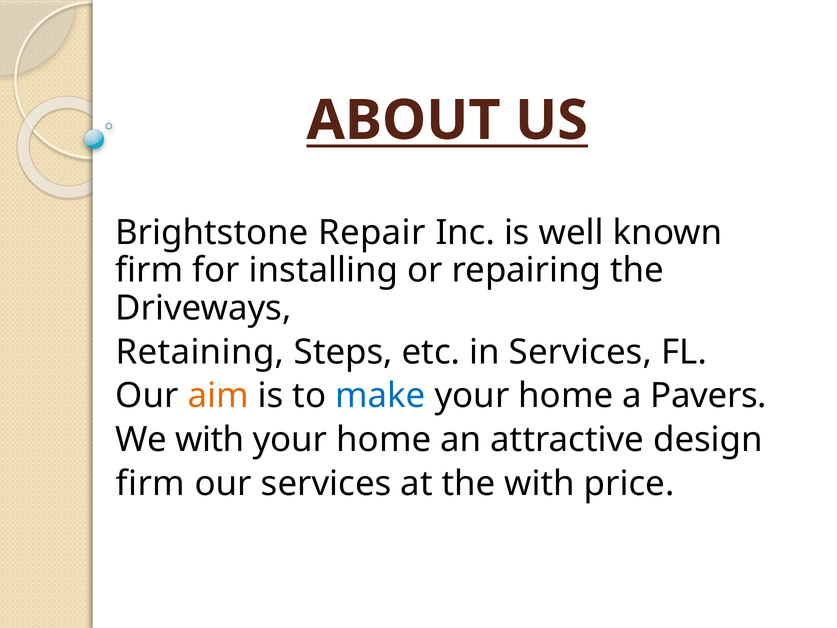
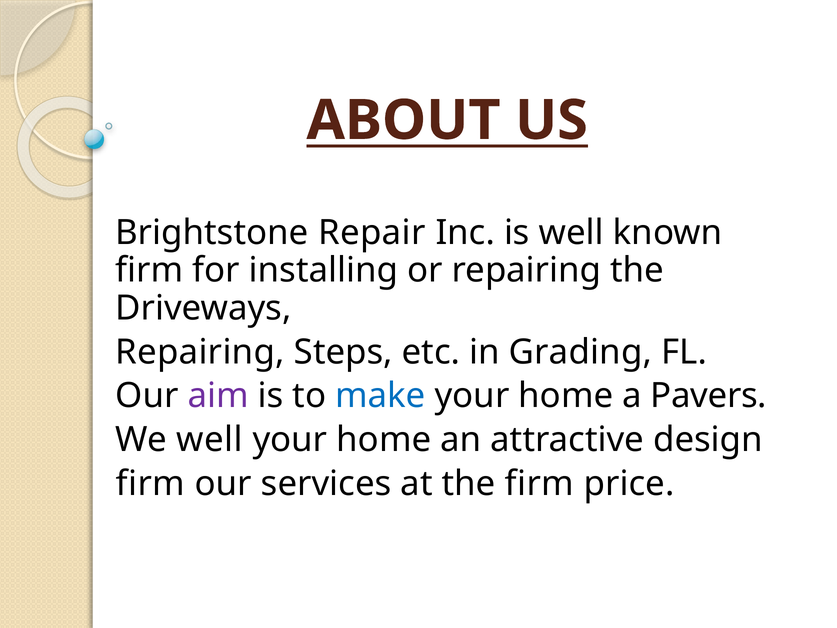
Retaining: Retaining -> Repairing (200, 352)
in Services: Services -> Grading (580, 352)
aim colour: orange -> purple (218, 396)
We with: with -> well (209, 440)
the with: with -> firm (539, 484)
